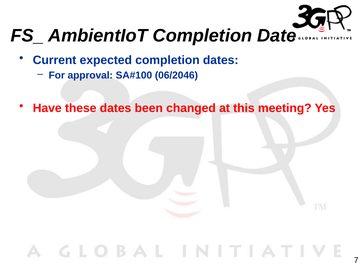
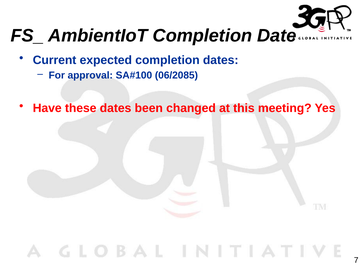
06/2046: 06/2046 -> 06/2085 (176, 75)
